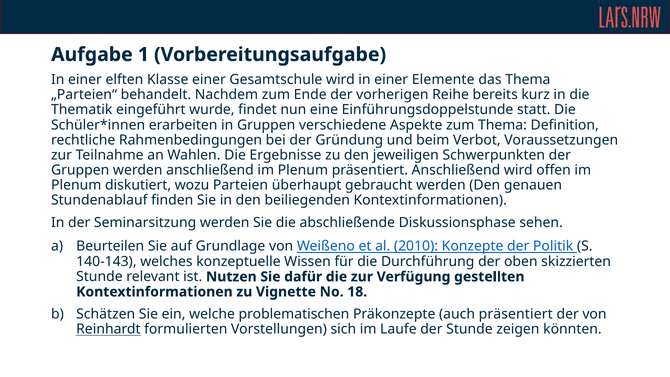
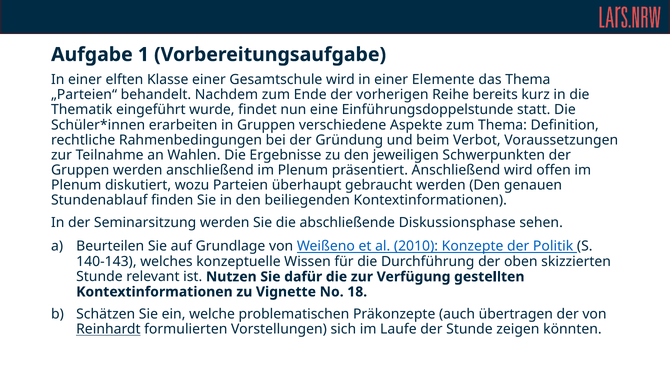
auch präsentiert: präsentiert -> übertragen (516, 314)
